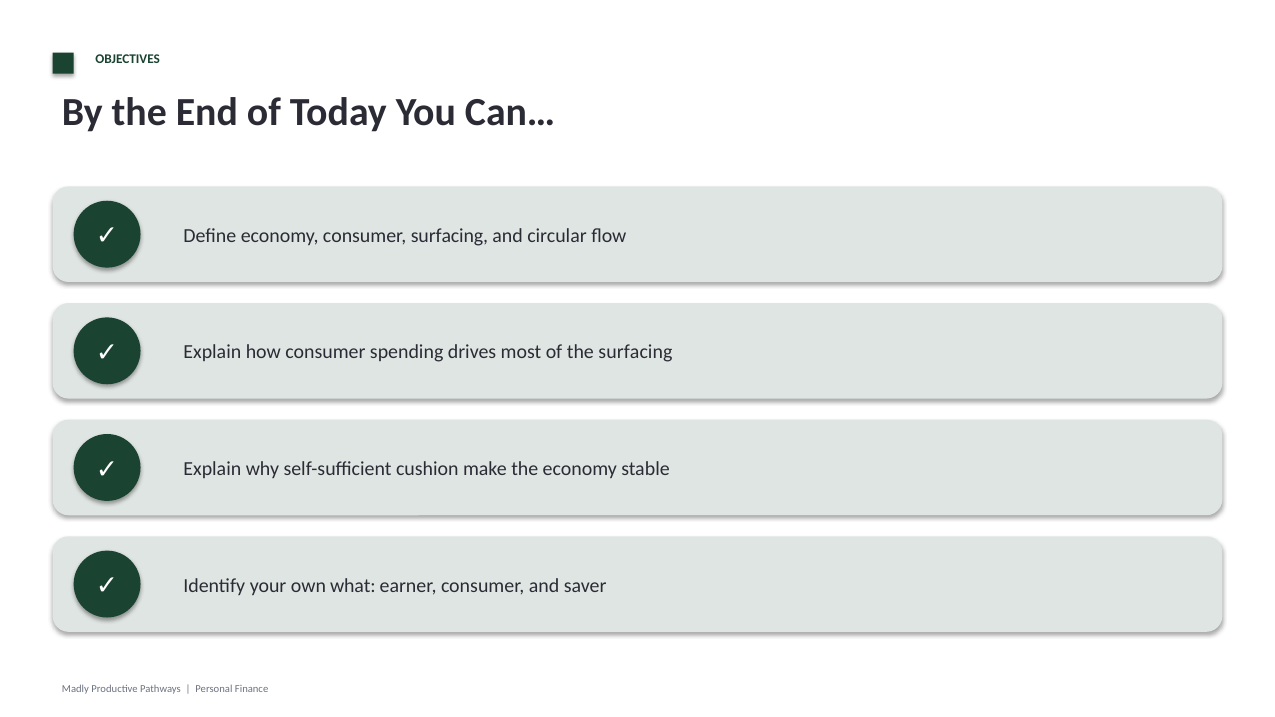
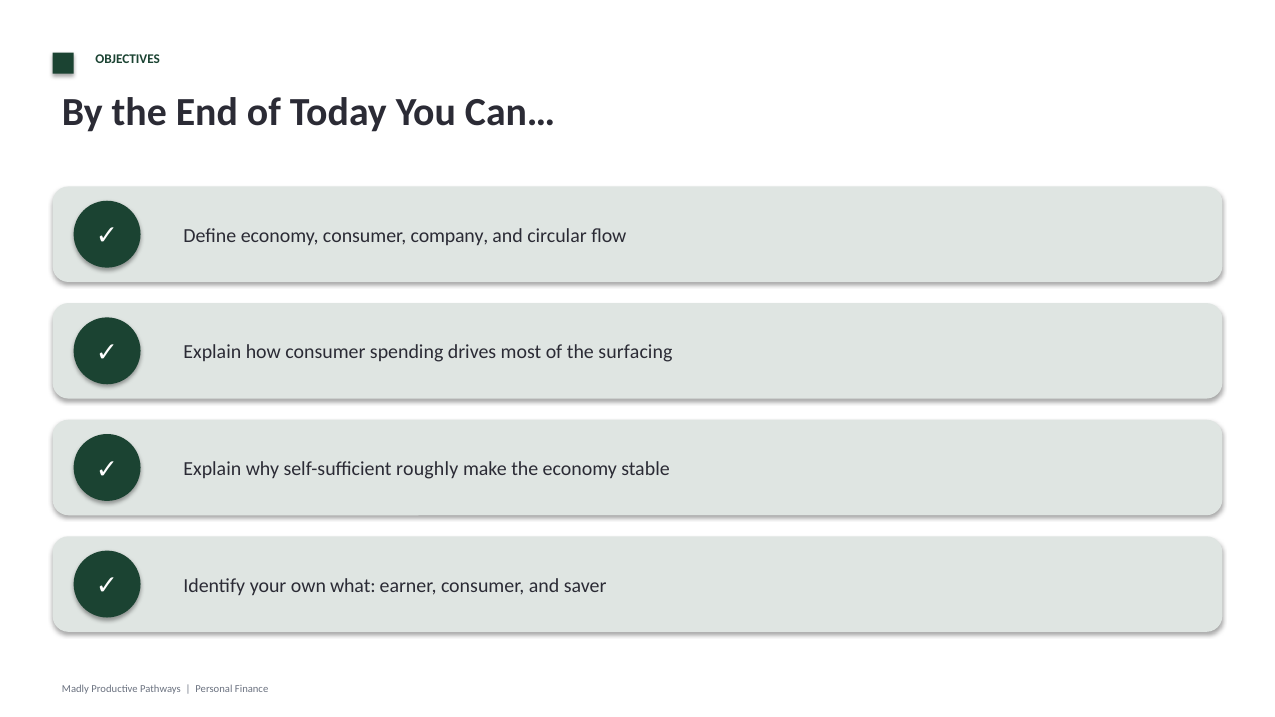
consumer surfacing: surfacing -> company (449, 236)
cushion: cushion -> roughly (427, 469)
